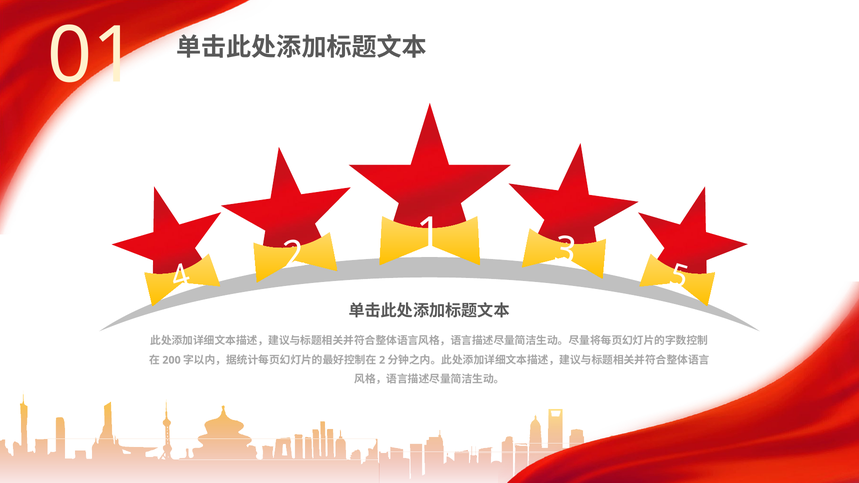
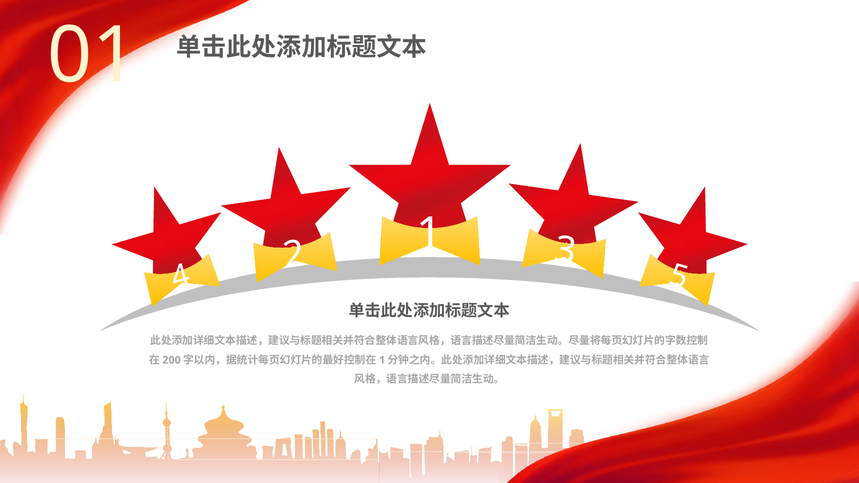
2: 2 -> 1 (382, 360)
